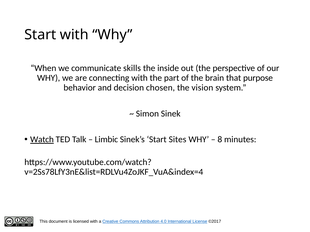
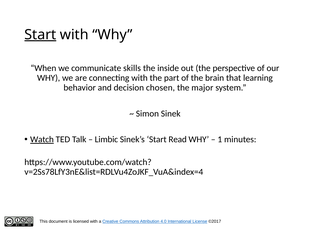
Start underline: none -> present (40, 35)
purpose: purpose -> learning (258, 78)
vision: vision -> major (202, 88)
Sites: Sites -> Read (178, 140)
8: 8 -> 1 (220, 140)
